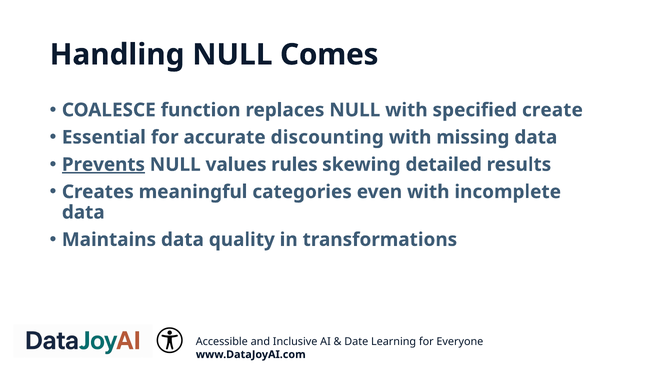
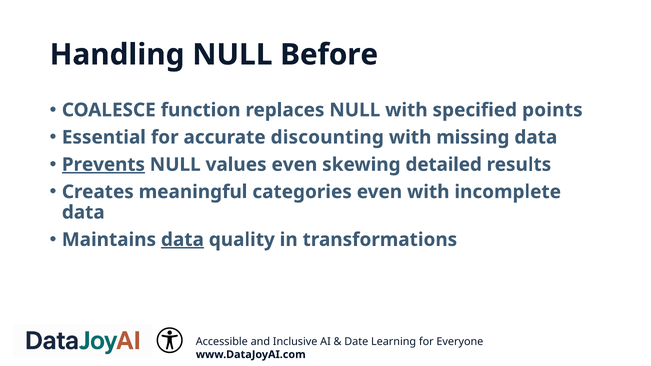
Comes: Comes -> Before (329, 55)
create: create -> points (552, 110)
values rules: rules -> even (294, 165)
data underline: none -> present (182, 240)
